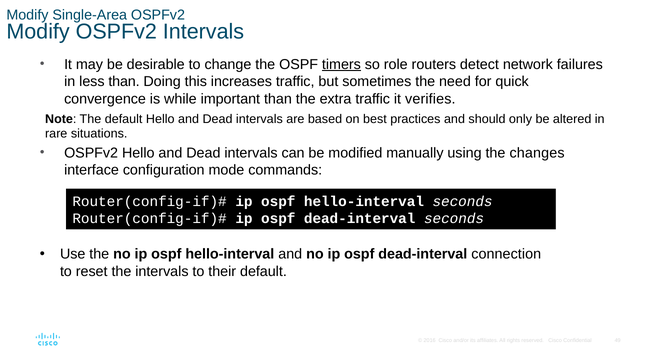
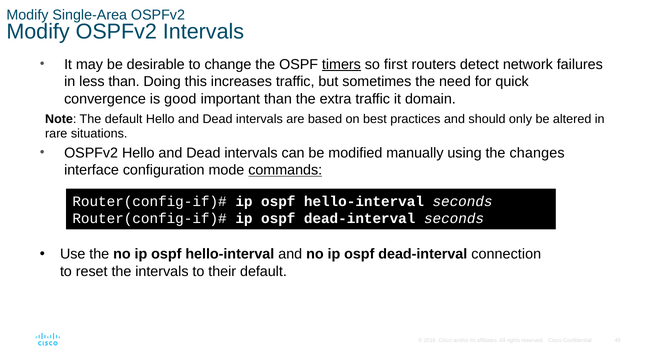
role: role -> first (396, 64)
while: while -> good (180, 99)
verifies: verifies -> domain (430, 99)
commands underline: none -> present (285, 170)
